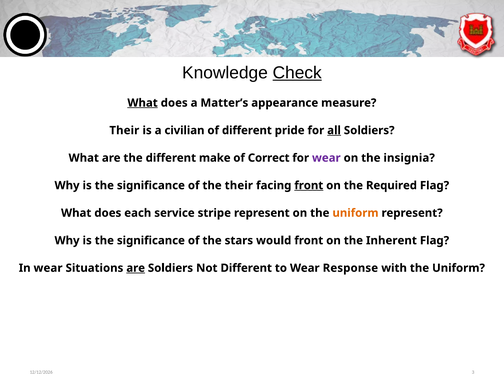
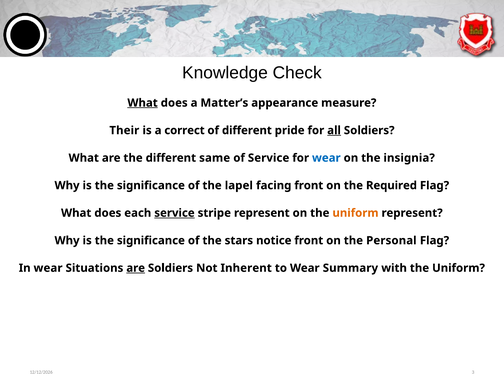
Check underline: present -> none (297, 73)
civilian: civilian -> correct (185, 130)
make: make -> same (215, 158)
of Correct: Correct -> Service (269, 158)
wear colour: purple -> blue (326, 158)
the their: their -> lapel (239, 185)
front underline: present -> none (309, 185)
service underline: none -> present (174, 213)
would: would -> notice (274, 240)
Inherent: Inherent -> Personal (391, 240)
Not Different: Different -> Inherent (246, 268)
Response: Response -> Summary (350, 268)
